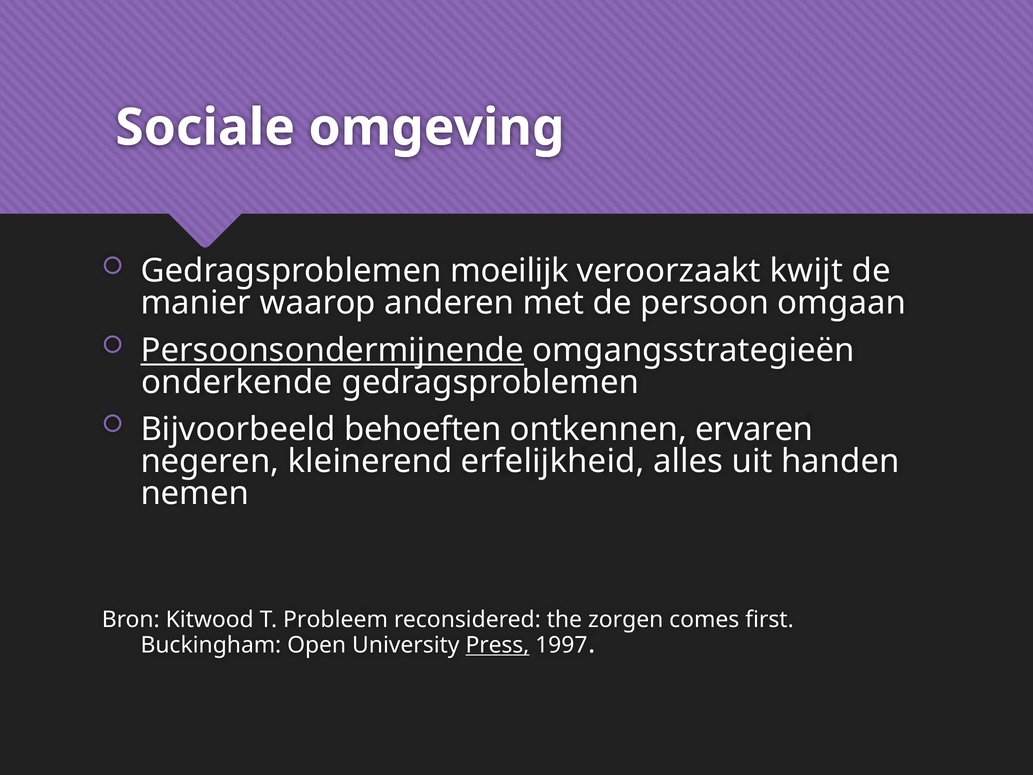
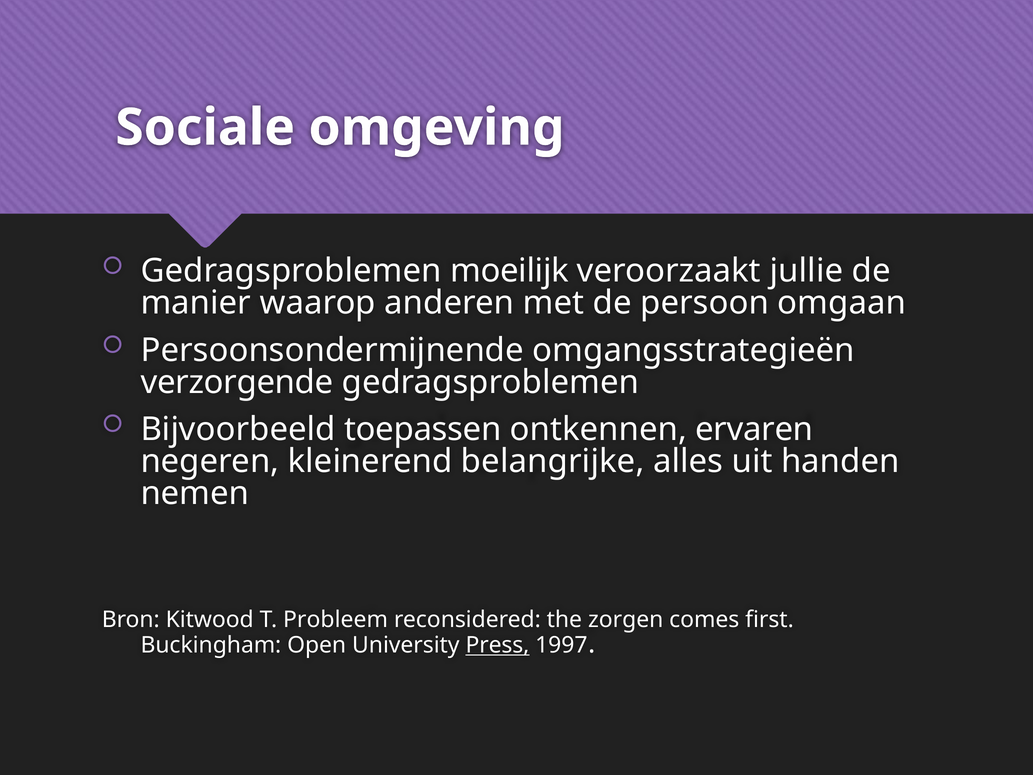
kwijt: kwijt -> jullie (806, 271)
Persoonsondermijnende underline: present -> none (332, 350)
onderkende: onderkende -> verzorgende (237, 382)
behoeften: behoeften -> toepassen (423, 429)
erfelijkheid: erfelijkheid -> belangrijke (553, 461)
